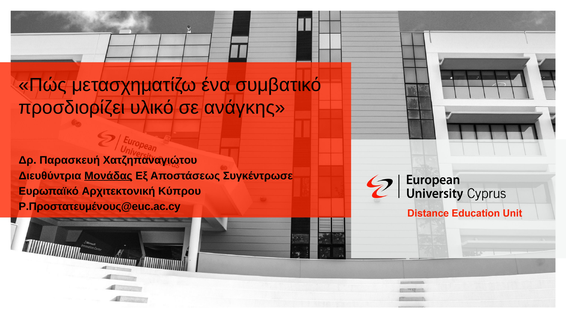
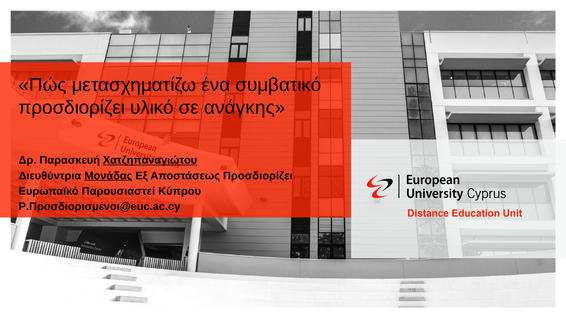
Χατζηπαναγιώτου underline: none -> present (150, 161)
Αποστάσεως Συγκέντρωσε: Συγκέντρωσε -> Προσδιορίζει (258, 176)
Αρχιτεκτονική: Αρχιτεκτονική -> Παρουσιαστεί (118, 191)
P.Προστατευμένους@euc.ac.cy: P.Προστατευμένους@euc.ac.cy -> P.Προσδιορισμένοι@euc.ac.cy (100, 207)
